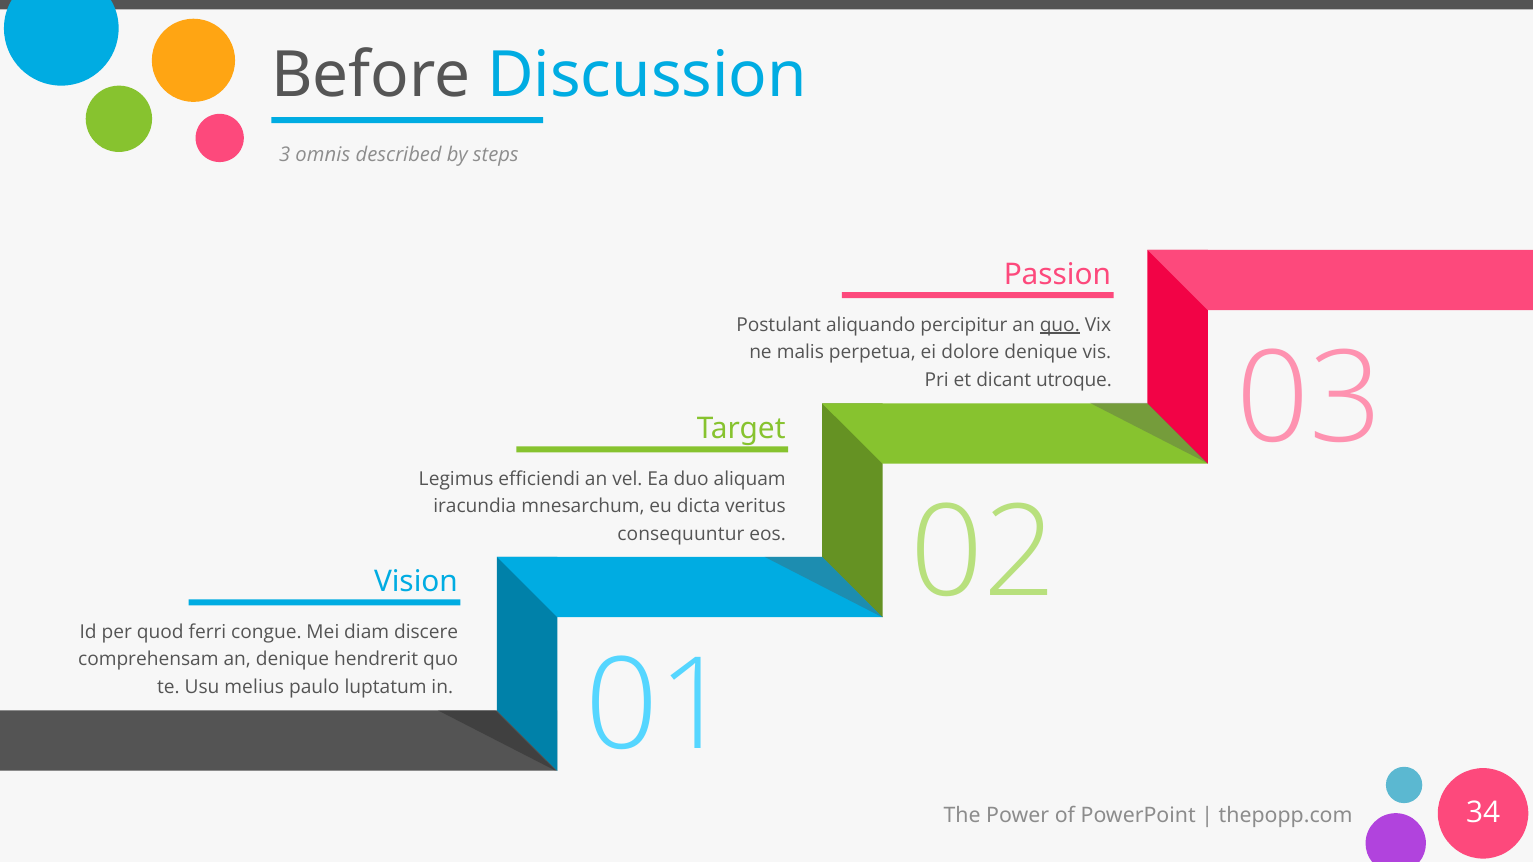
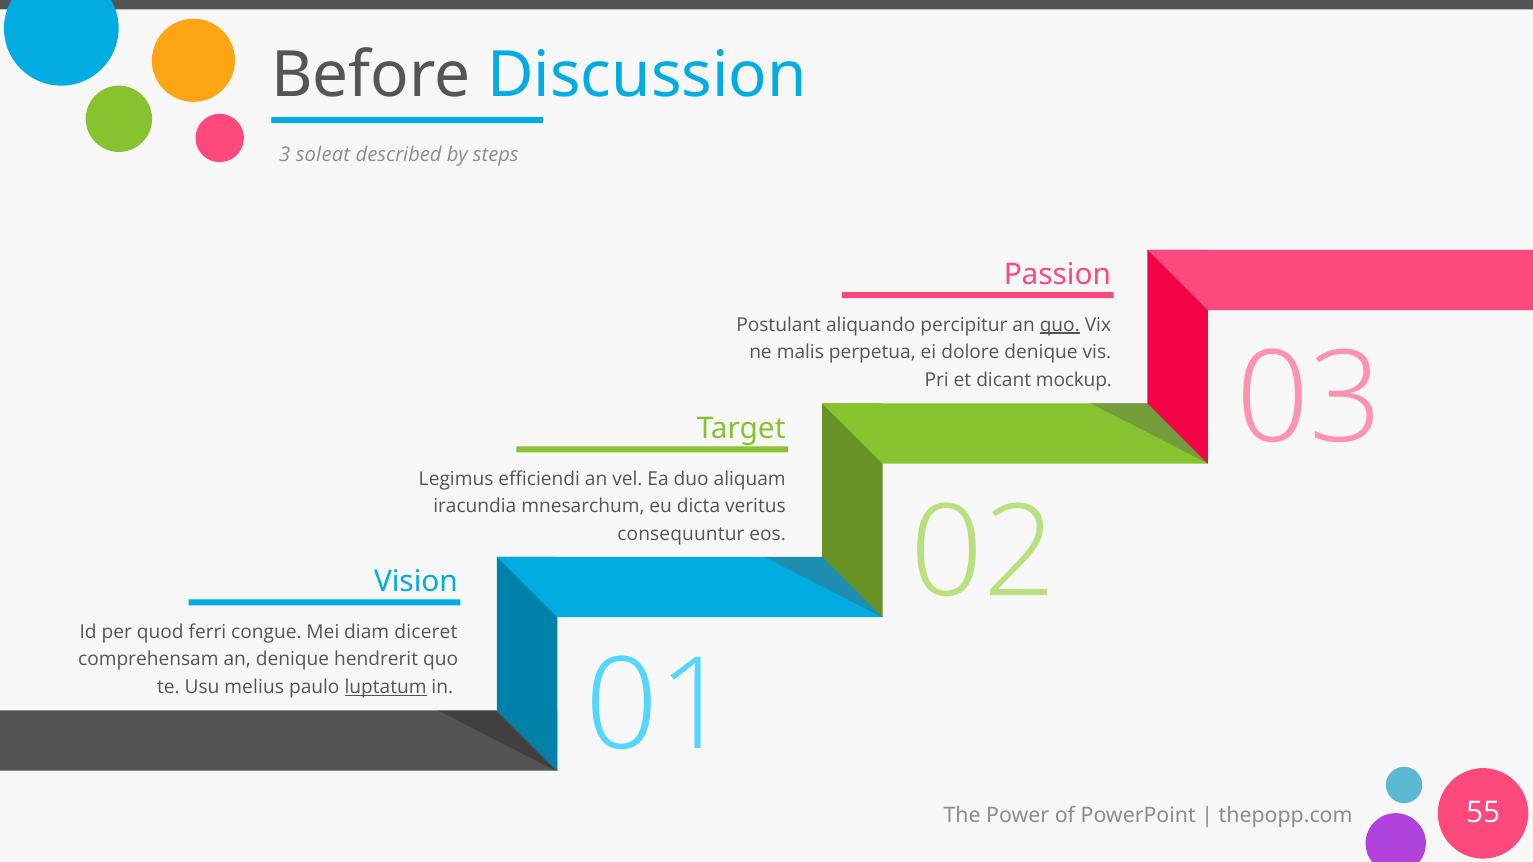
omnis: omnis -> soleat (323, 155)
utroque: utroque -> mockup (1074, 380)
discere: discere -> diceret (426, 632)
luptatum underline: none -> present (386, 687)
34: 34 -> 55 (1483, 813)
